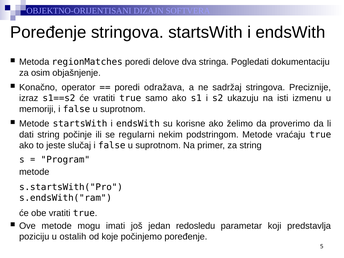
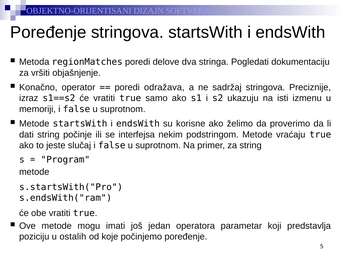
osim: osim -> vršiti (40, 73)
regularni: regularni -> interfejsa (137, 135)
redosledu: redosledu -> operatora (196, 226)
